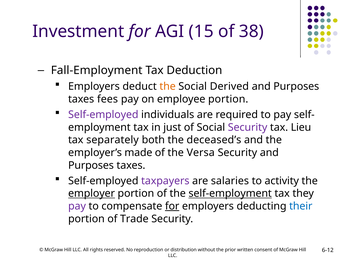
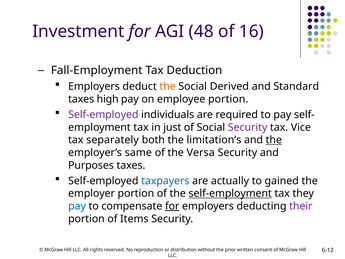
15: 15 -> 48 (201, 31)
38: 38 -> 16 (251, 31)
Purposes: Purposes -> Standard (296, 86)
fees: fees -> high (108, 99)
Lieu: Lieu -> Vice (301, 127)
deceased’s: deceased’s -> limitation’s (214, 140)
the underline: none -> present (274, 140)
made: made -> same (138, 152)
taxpayers colour: purple -> blue (165, 181)
salaries: salaries -> actually (230, 181)
activity: activity -> gained (282, 181)
employer underline: present -> none (92, 193)
pay colour: purple -> blue (77, 206)
their colour: blue -> purple (301, 206)
Trade: Trade -> Items (134, 219)
